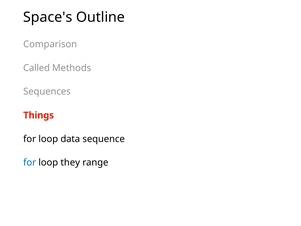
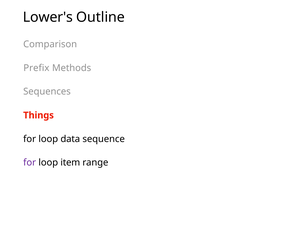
Space's: Space's -> Lower's (48, 17)
Called: Called -> Prefix (36, 68)
for colour: blue -> purple (30, 162)
they: they -> item (70, 162)
